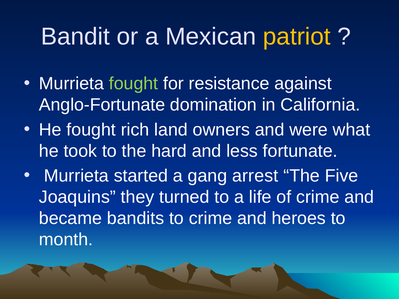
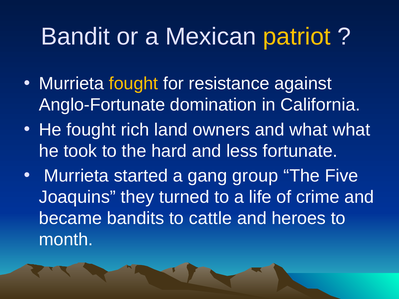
fought colour: light green -> yellow (134, 84)
and were: were -> what (308, 130)
arrest: arrest -> group (255, 176)
to crime: crime -> cattle (210, 219)
